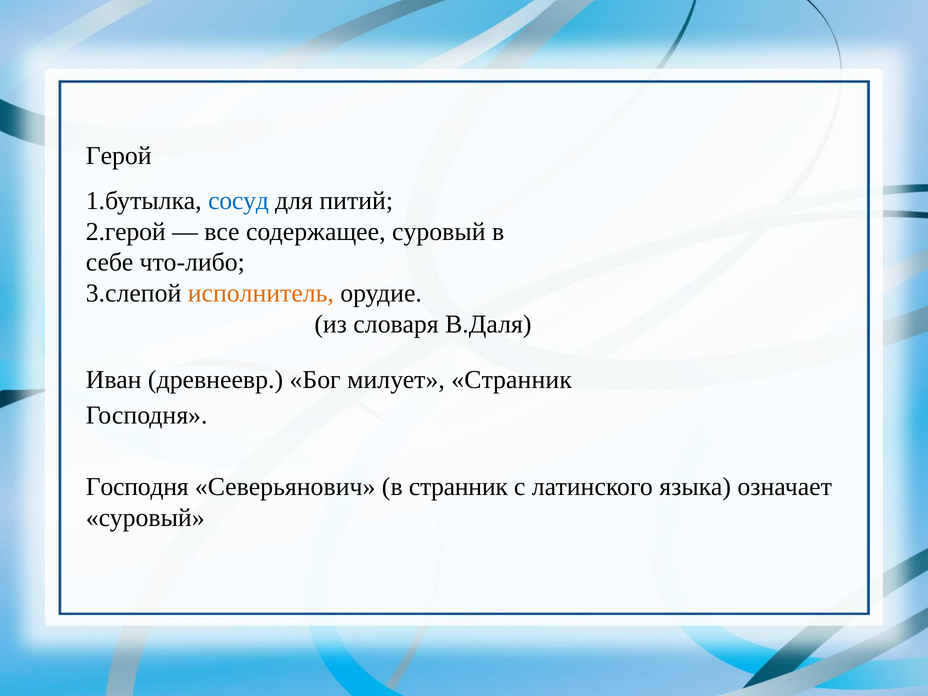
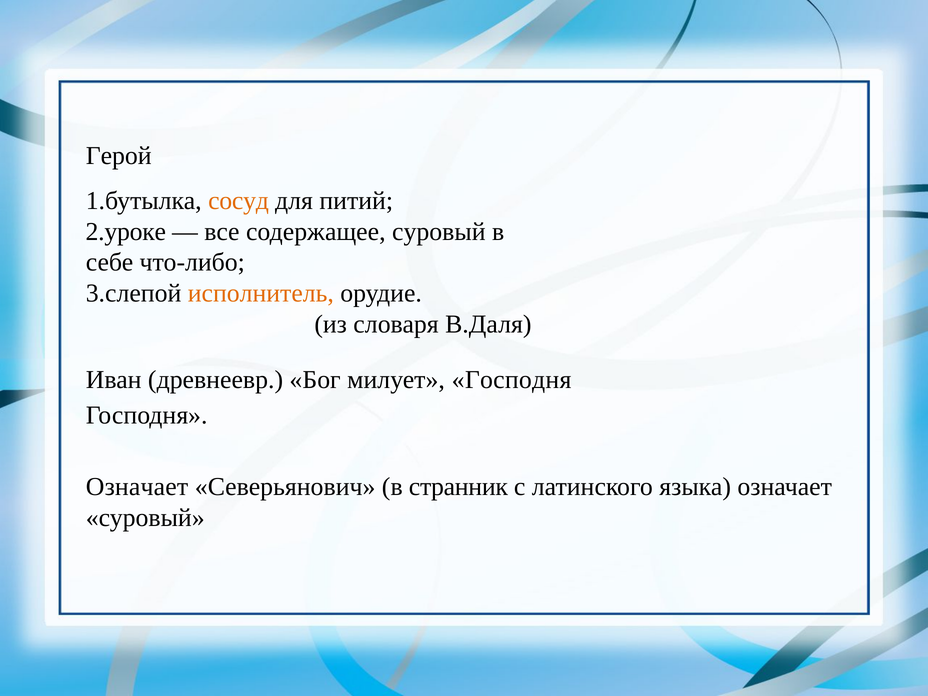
сосуд colour: blue -> orange (239, 201)
2.герой: 2.герой -> 2.уроке (126, 231)
милует Странник: Странник -> Господня (512, 380)
Господня: Господня -> Означает (137, 487)
